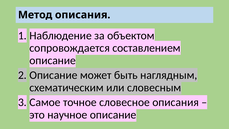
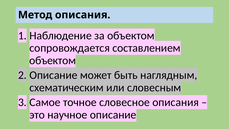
описание: описание -> объектом (53, 60)
